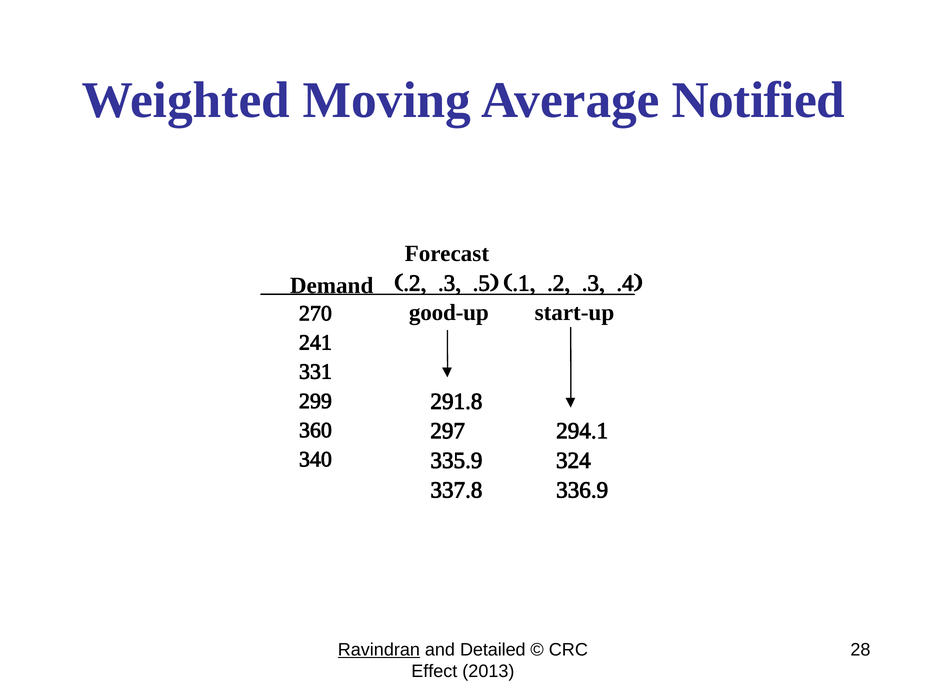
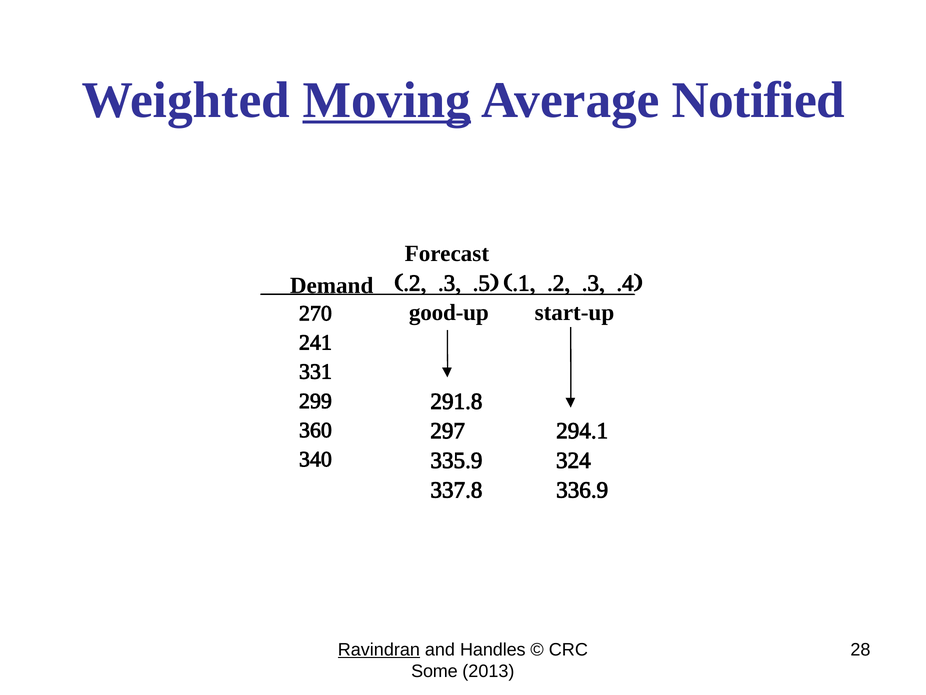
Moving underline: none -> present (387, 100)
Detailed: Detailed -> Handles (493, 649)
Effect: Effect -> Some (434, 671)
